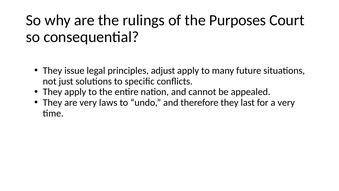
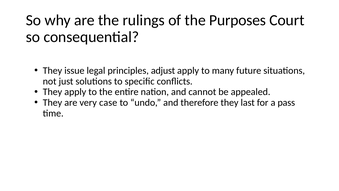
laws: laws -> case (108, 102)
a very: very -> pass (286, 102)
